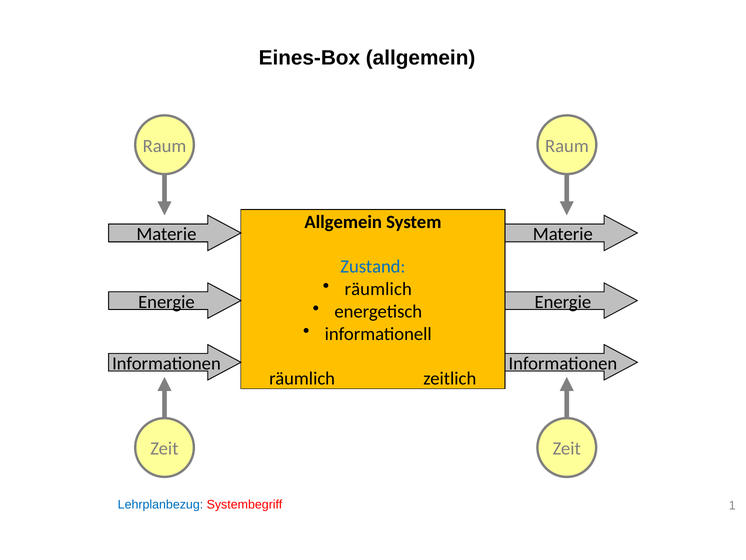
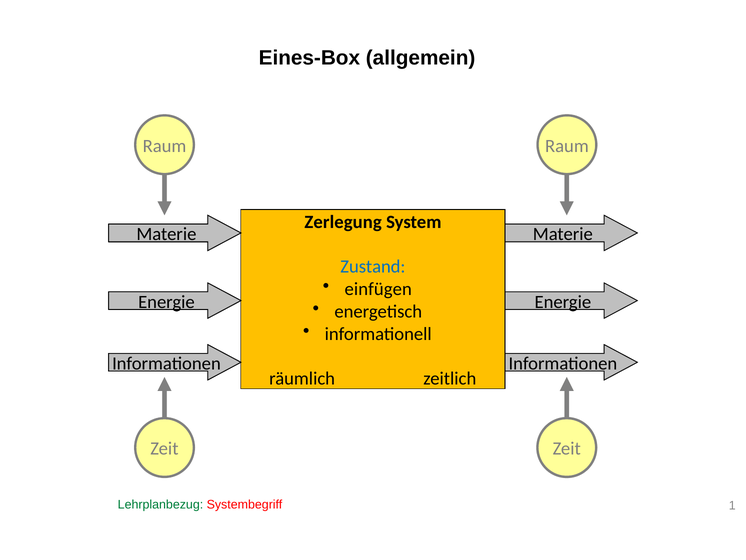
Allgemein: Allgemein -> Zerlegung (343, 222)
räumlich: räumlich -> einfügen (378, 289)
Lehrplanbezug colour: blue -> green (160, 504)
